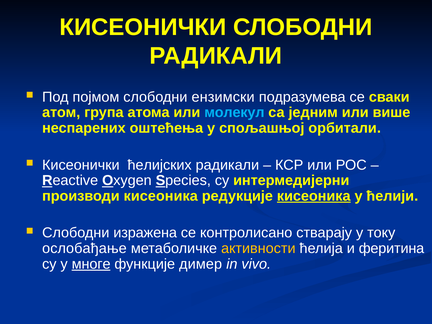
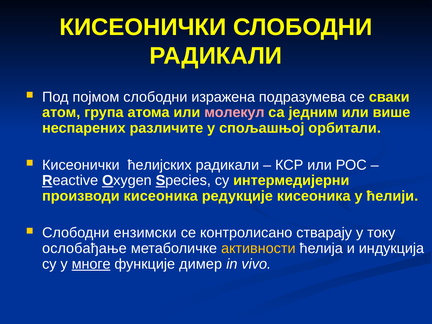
ензимски: ензимски -> изражена (223, 97)
молекул colour: light blue -> pink (234, 113)
оштећења: оштећења -> различите (166, 128)
кисеоника underline: present -> none (314, 196)
изражена: изражена -> ензимски (145, 233)
феритина: феритина -> индукција (391, 248)
